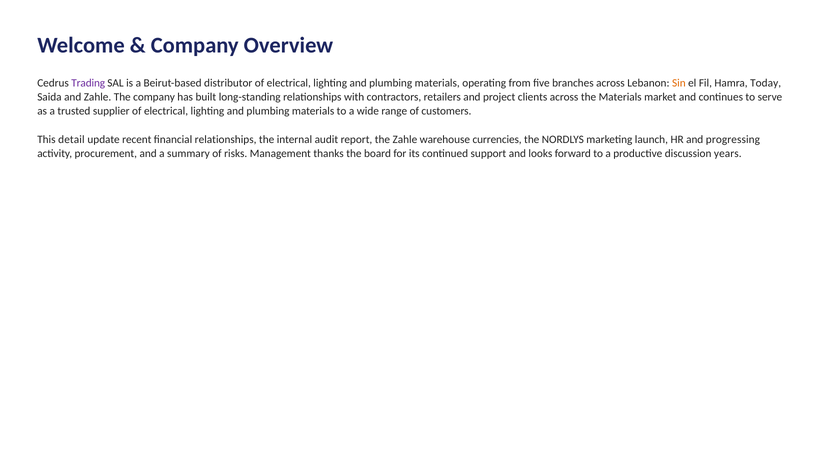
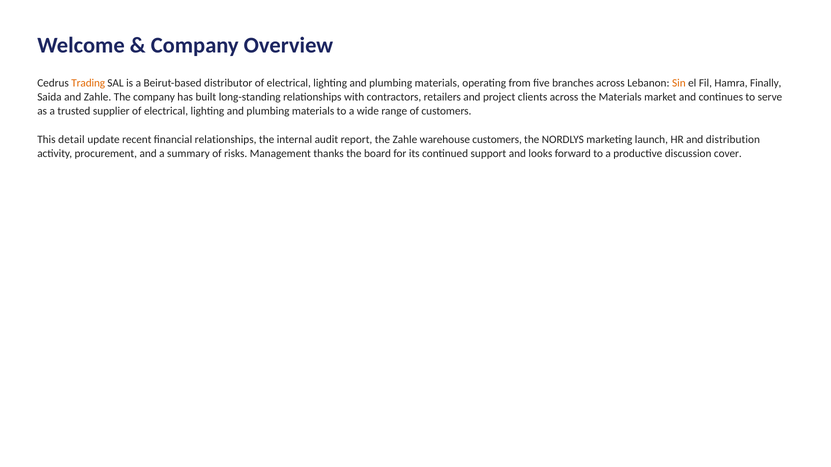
Trading colour: purple -> orange (88, 83)
Today: Today -> Finally (766, 83)
warehouse currencies: currencies -> customers (497, 140)
progressing: progressing -> distribution (733, 140)
years: years -> cover (728, 154)
